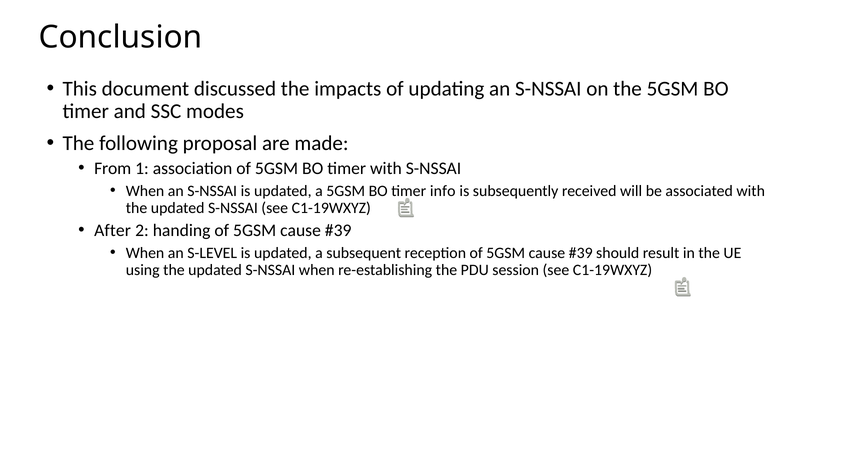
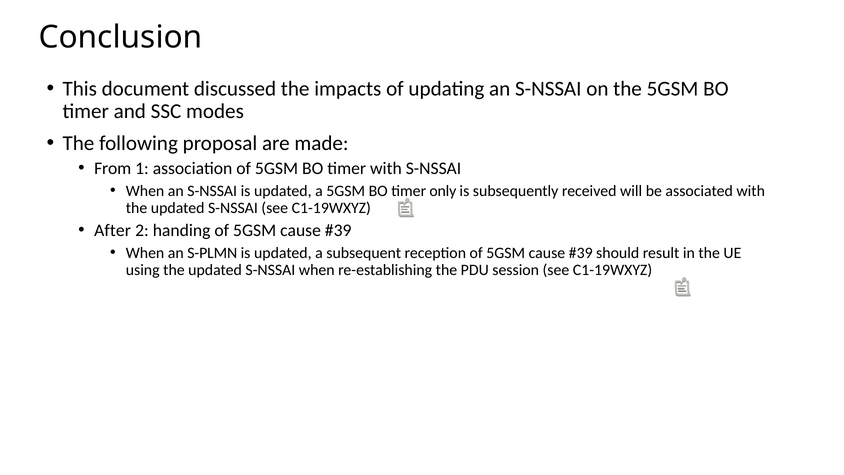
info: info -> only (443, 191)
S-LEVEL: S-LEVEL -> S-PLMN (212, 253)
